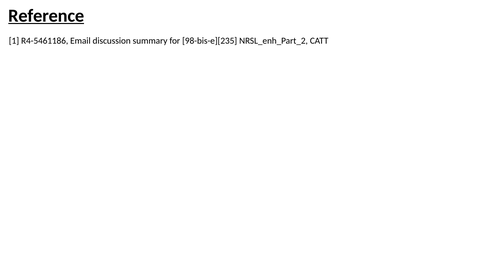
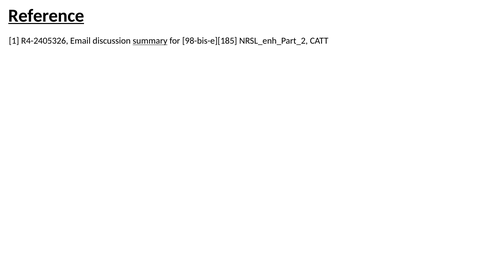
R4-5461186: R4-5461186 -> R4-2405326 (45, 41)
summary underline: none -> present (150, 41)
98-bis-e][235: 98-bis-e][235 -> 98-bis-e][185 (210, 41)
